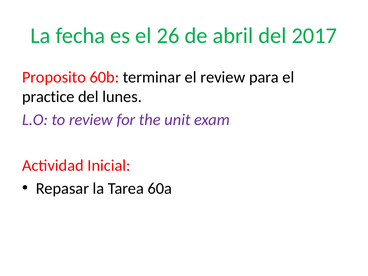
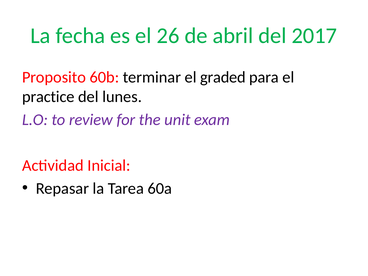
el review: review -> graded (223, 77)
